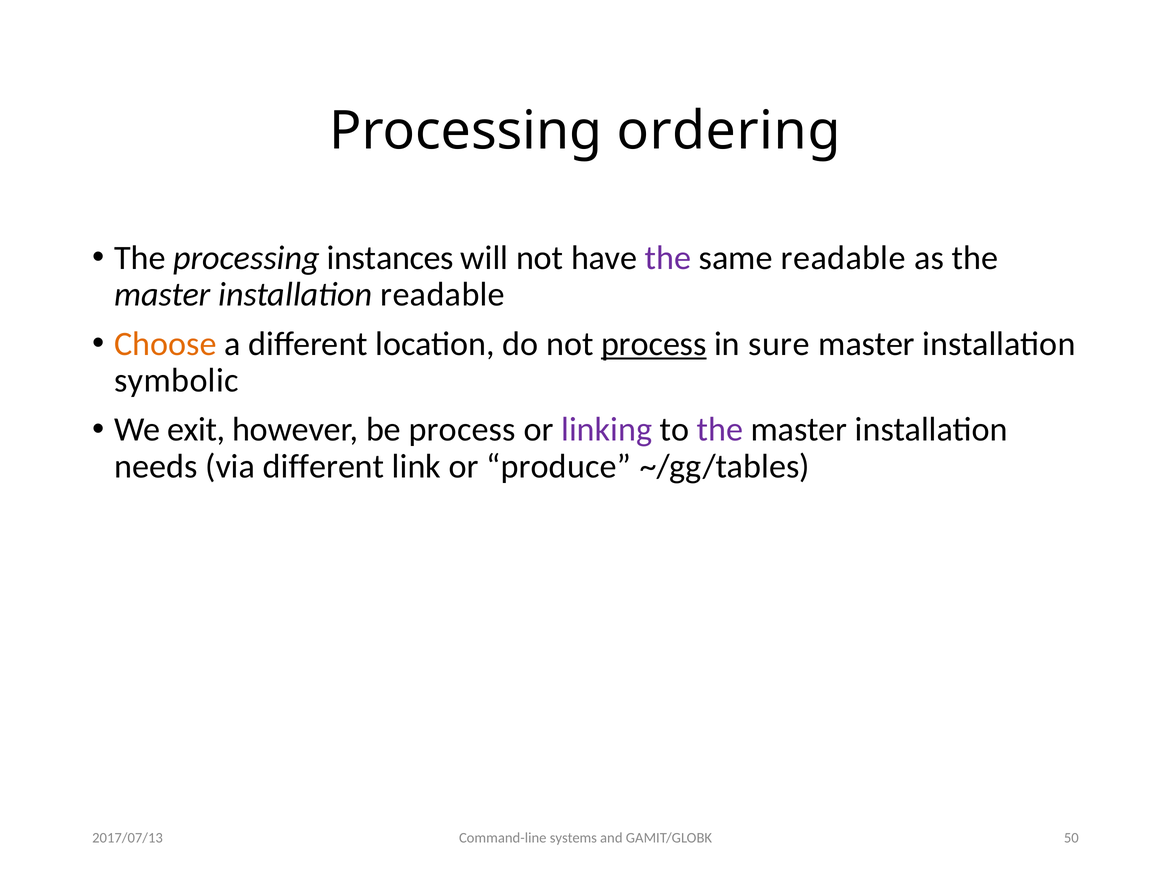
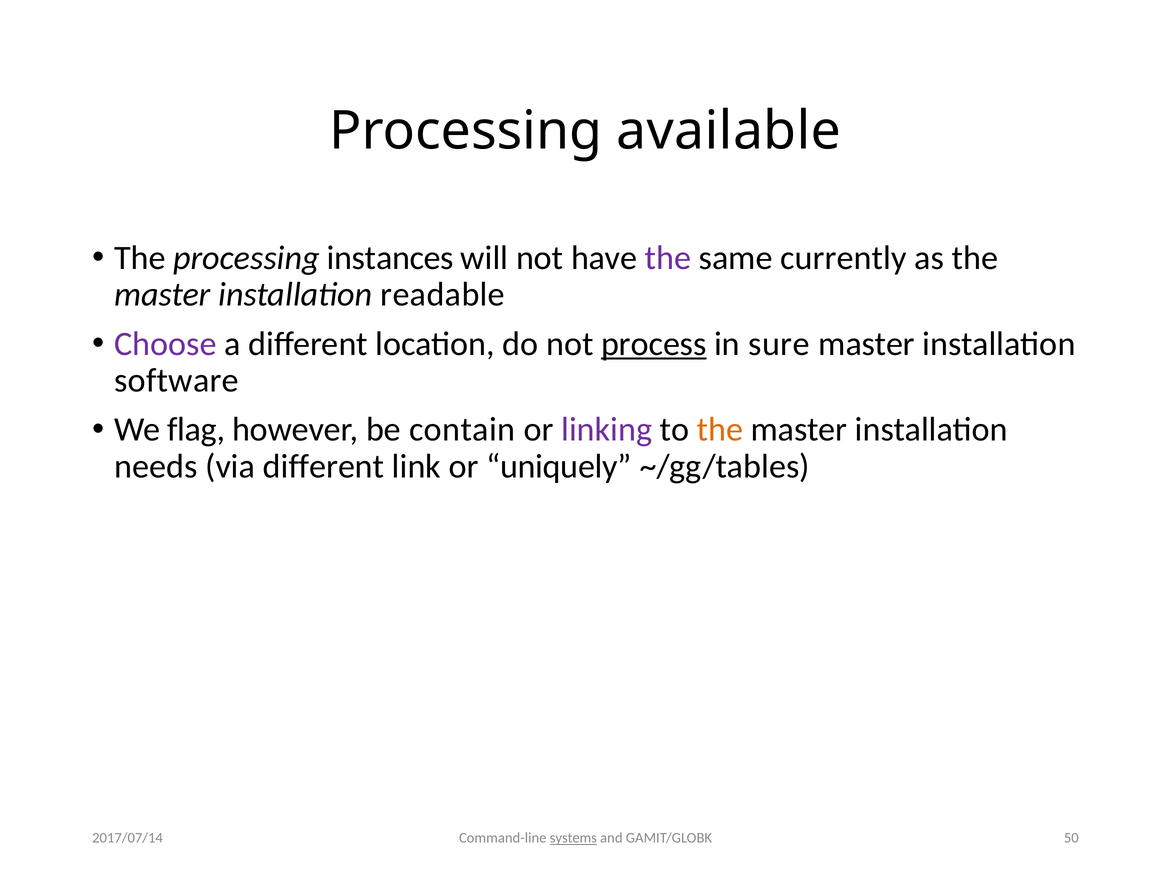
ordering: ordering -> available (729, 131)
same readable: readable -> currently (843, 258)
Choose colour: orange -> purple (165, 344)
symbolic: symbolic -> software (177, 381)
exit: exit -> flag (196, 430)
be process: process -> contain (462, 430)
the colour: purple -> orange (720, 430)
produce: produce -> uniquely (559, 467)
systems underline: none -> present (573, 838)
2017/07/13: 2017/07/13 -> 2017/07/14 (128, 838)
